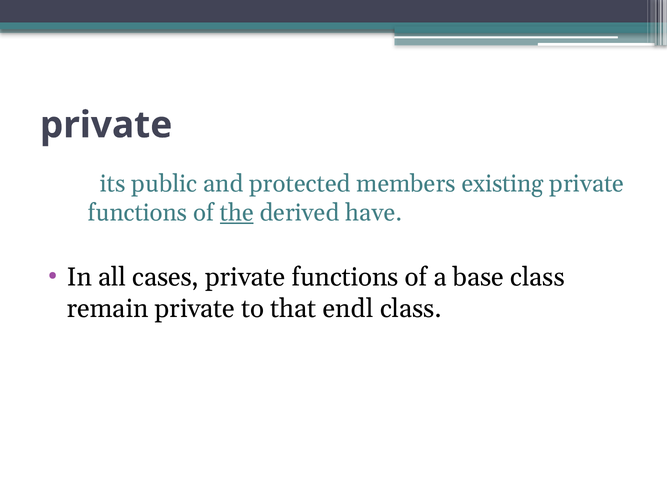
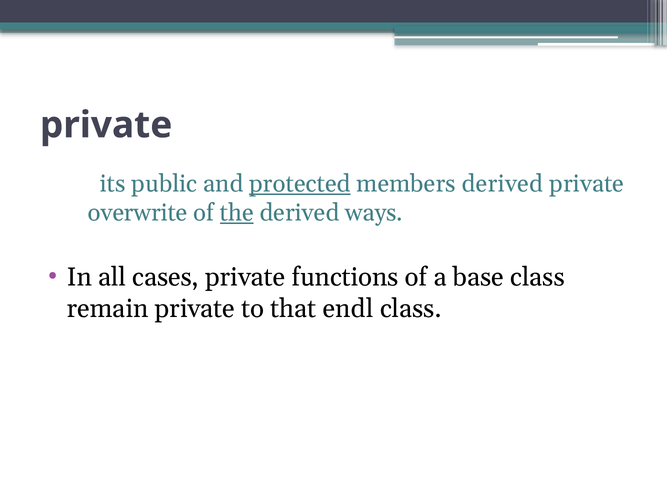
protected underline: none -> present (300, 183)
members existing: existing -> derived (502, 183)
functions: functions -> overwrite (138, 212)
have: have -> ways (374, 212)
